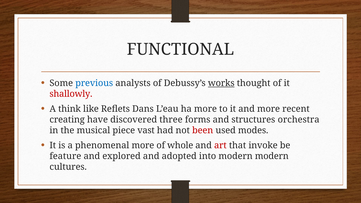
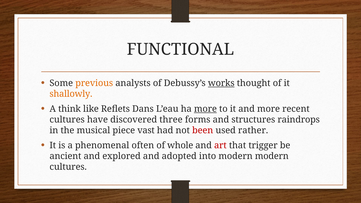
previous colour: blue -> orange (94, 83)
shallowly colour: red -> orange (71, 94)
more underline: none -> present (205, 109)
creating: creating -> cultures (67, 120)
orchestra: orchestra -> raindrops (299, 120)
modes: modes -> rather (253, 130)
phenomenal more: more -> often (143, 145)
invoke: invoke -> trigger (263, 145)
feature: feature -> ancient (65, 156)
